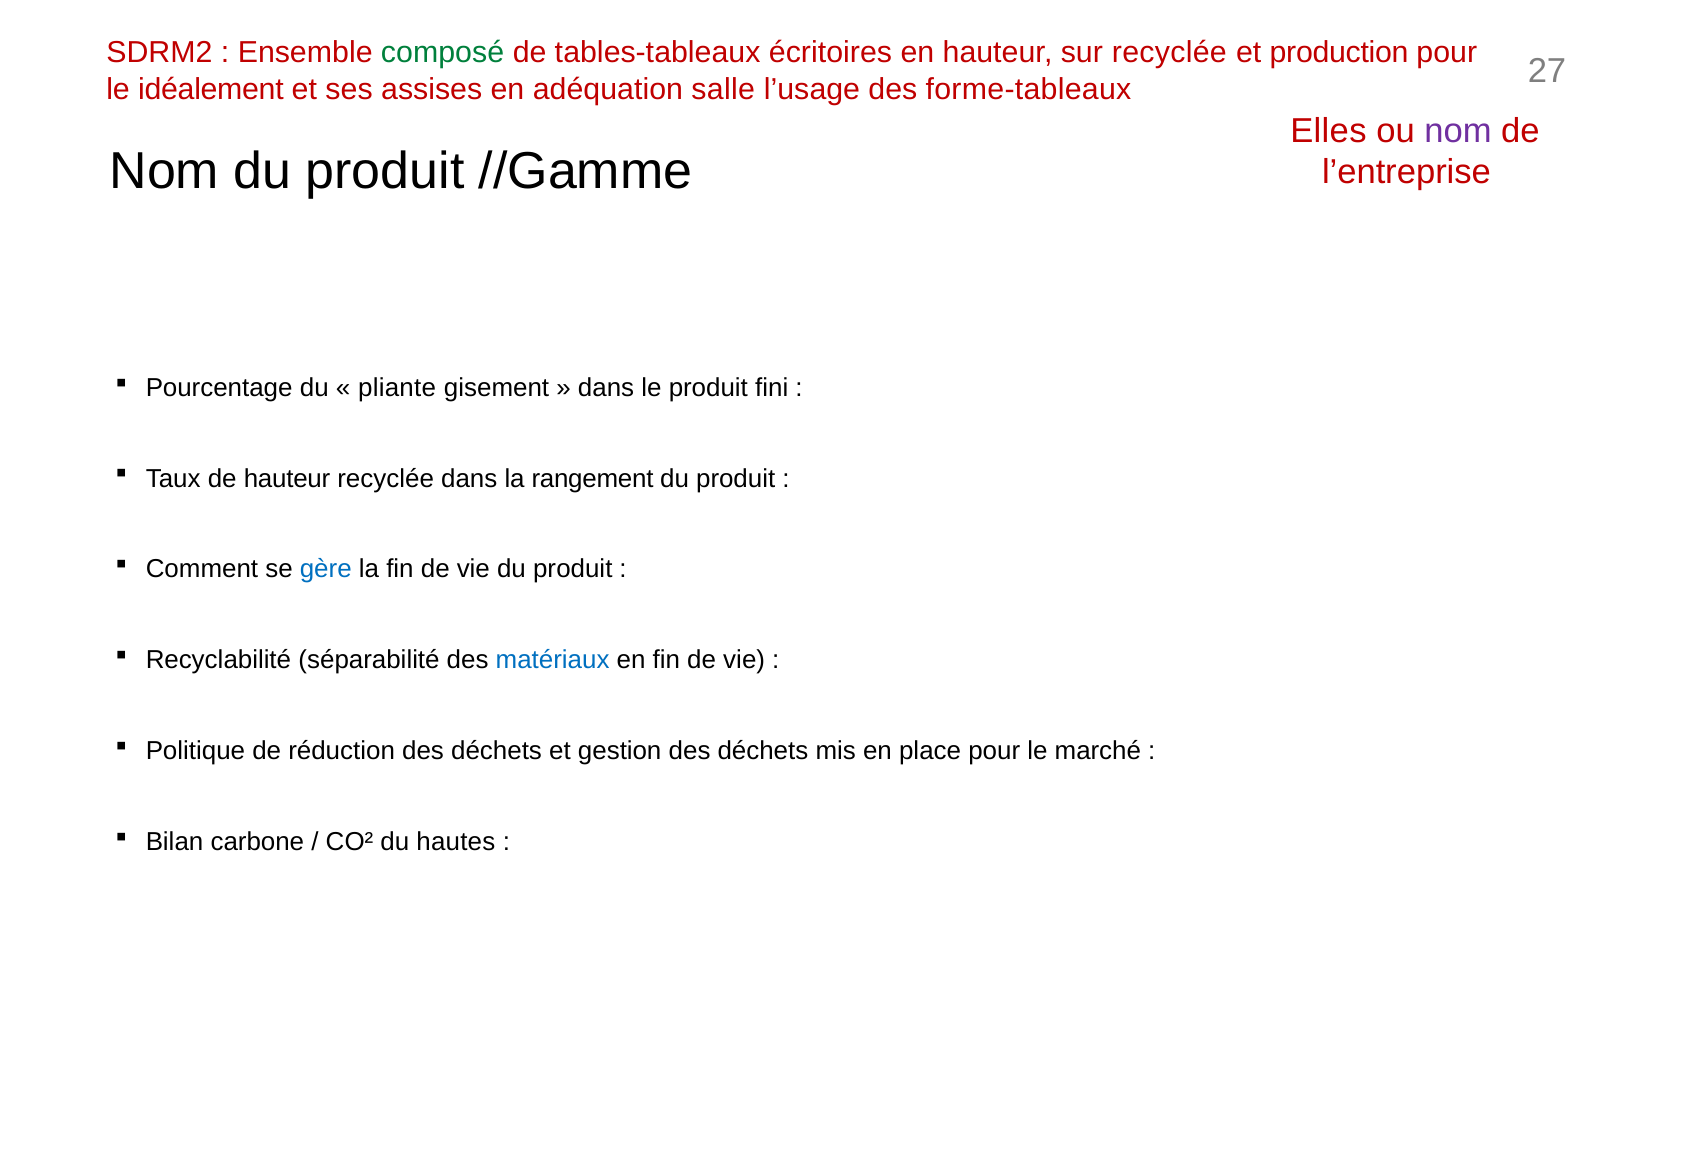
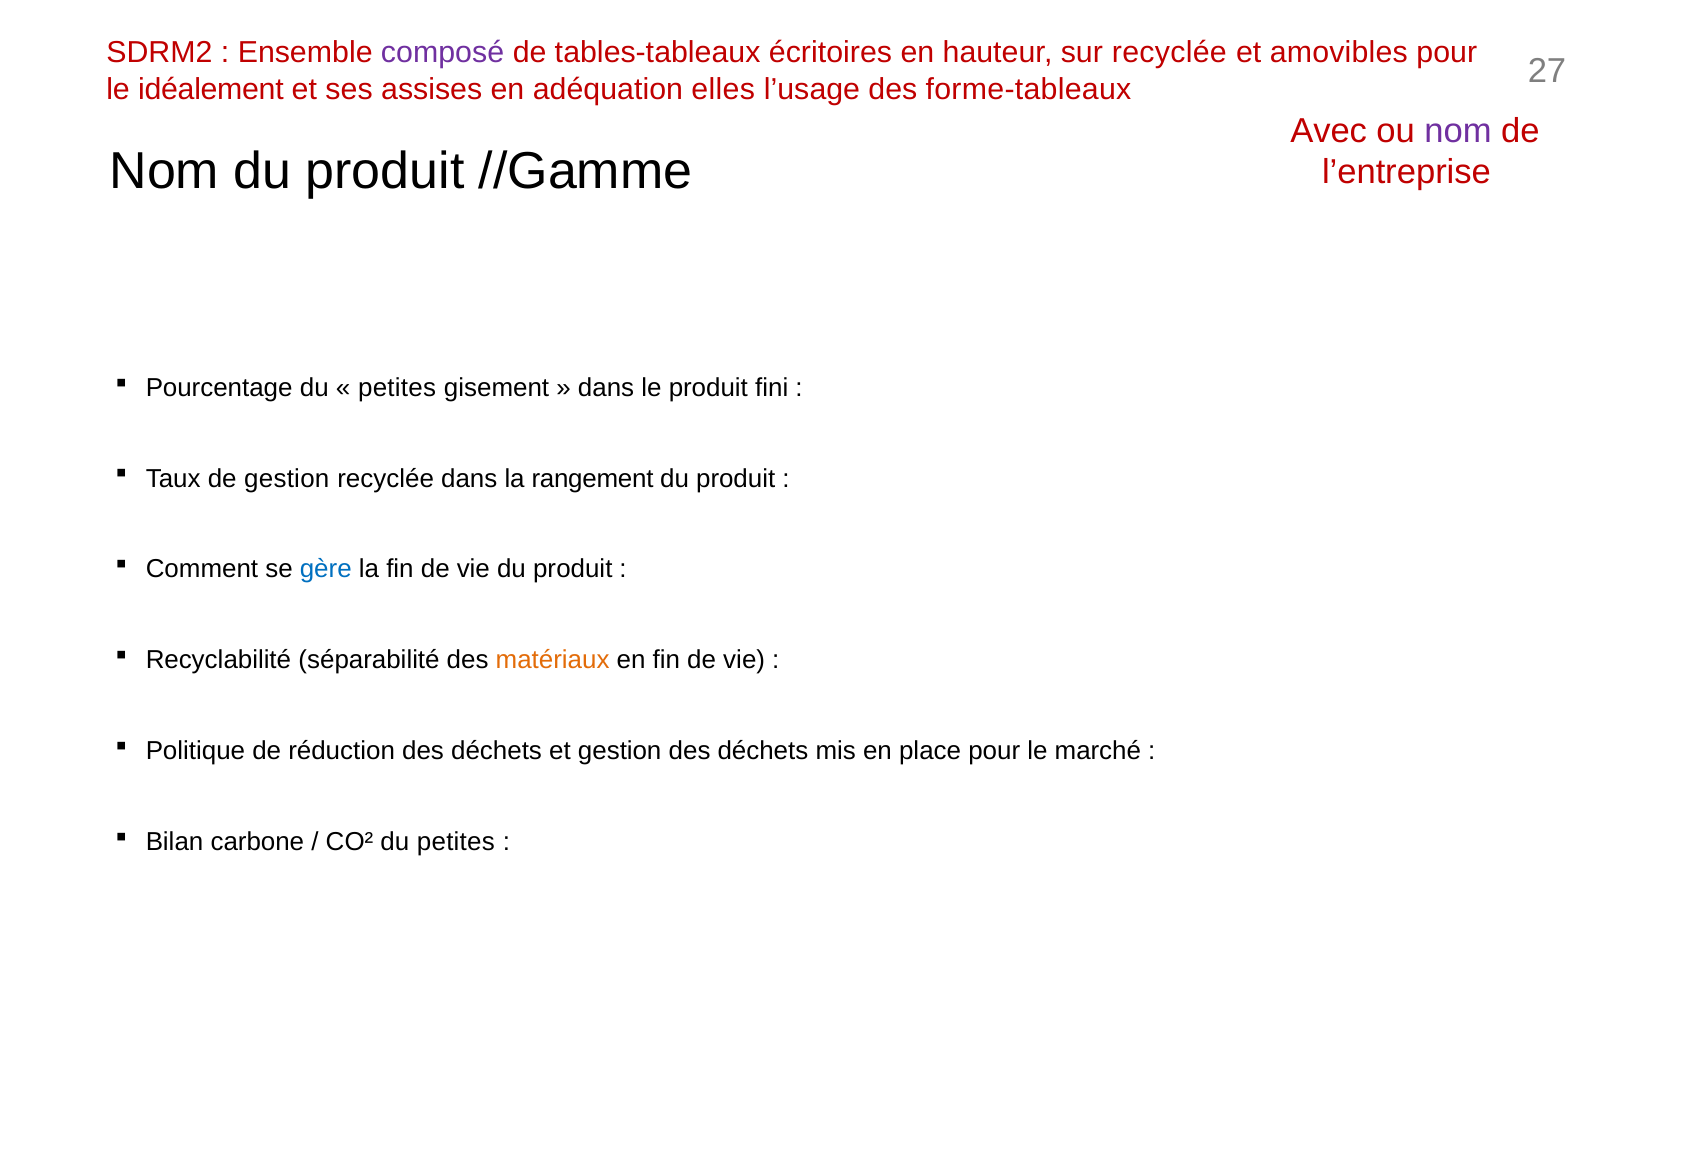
composé colour: green -> purple (443, 53)
production: production -> amovibles (1339, 53)
salle: salle -> elles (723, 89)
Elles: Elles -> Avec (1329, 131)
pliante: pliante -> petites (397, 388)
de hauteur: hauteur -> gestion (287, 479)
matériaux colour: blue -> orange (553, 661)
du hautes: hautes -> petites (456, 842)
